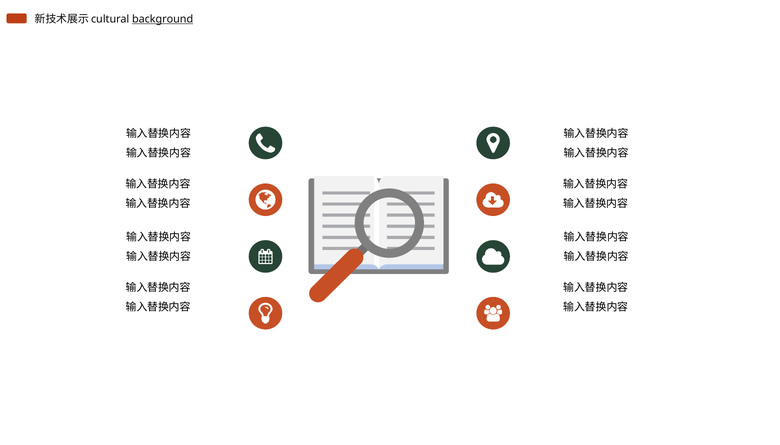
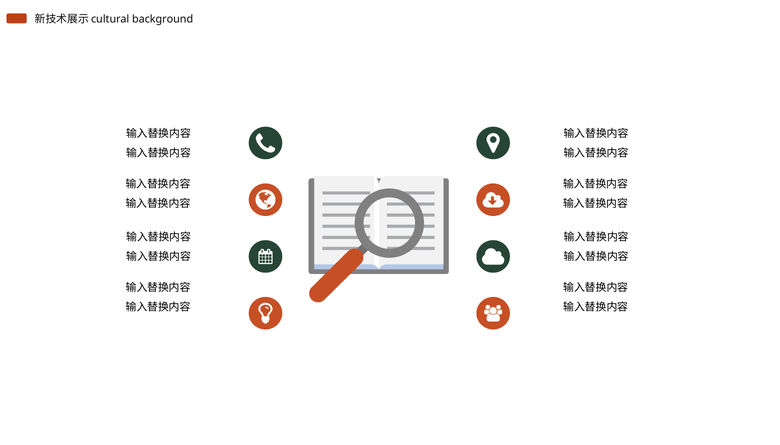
background underline: present -> none (163, 19)
